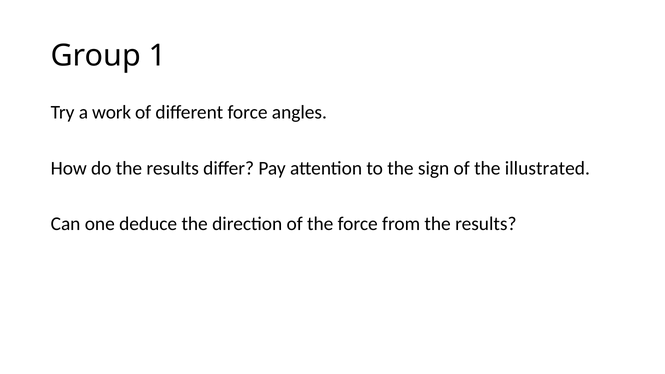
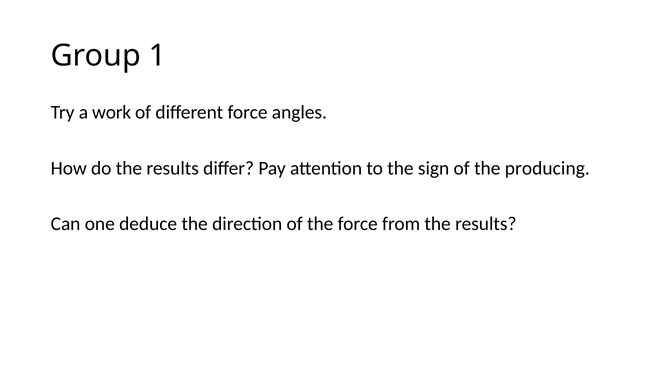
illustrated: illustrated -> producing (547, 168)
